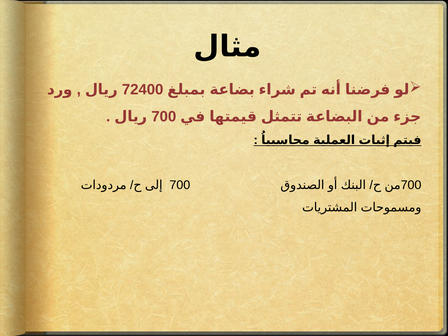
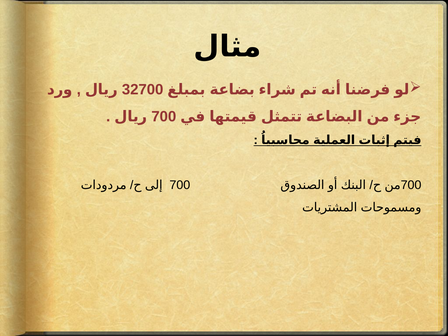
72400: 72400 -> 32700 (143, 90)
